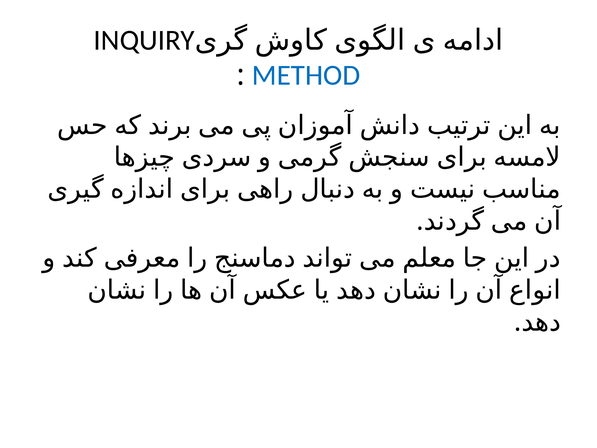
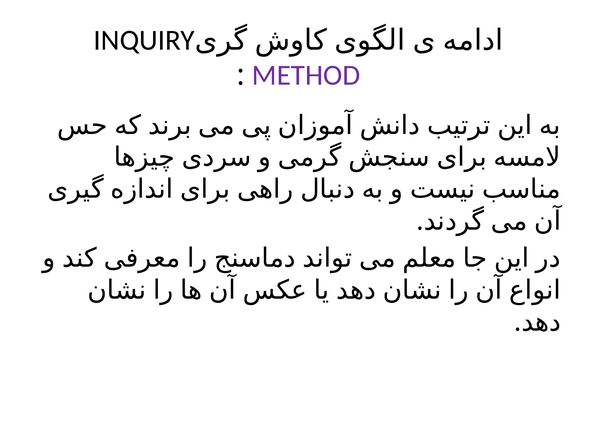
METHOD colour: blue -> purple (306, 75)
